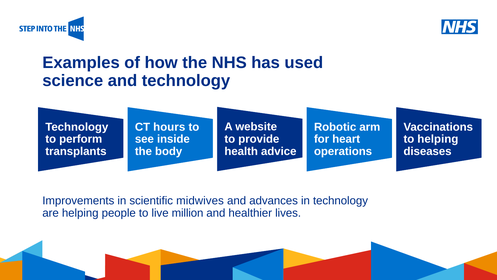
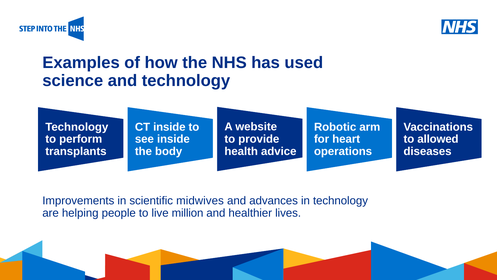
CT hours: hours -> inside (169, 127)
to helping: helping -> allowed (438, 139)
